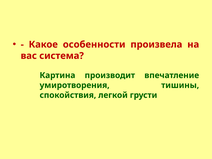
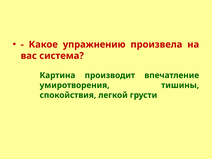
особенности: особенности -> упражнению (94, 44)
